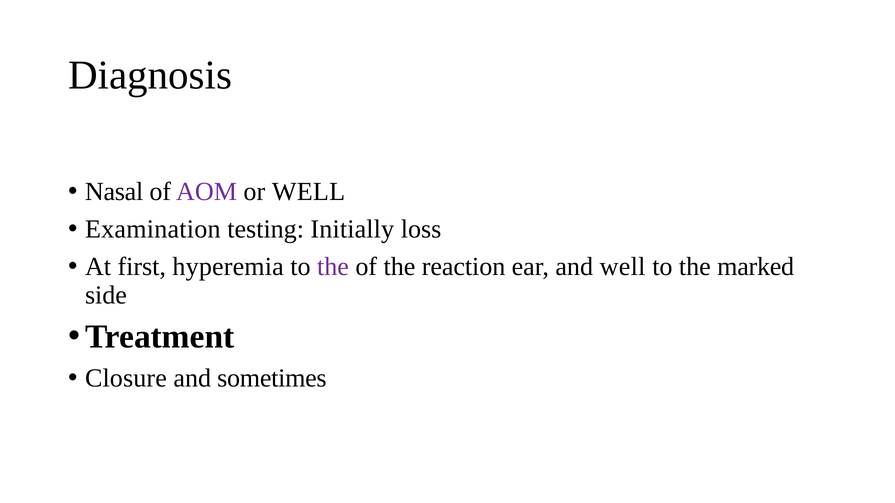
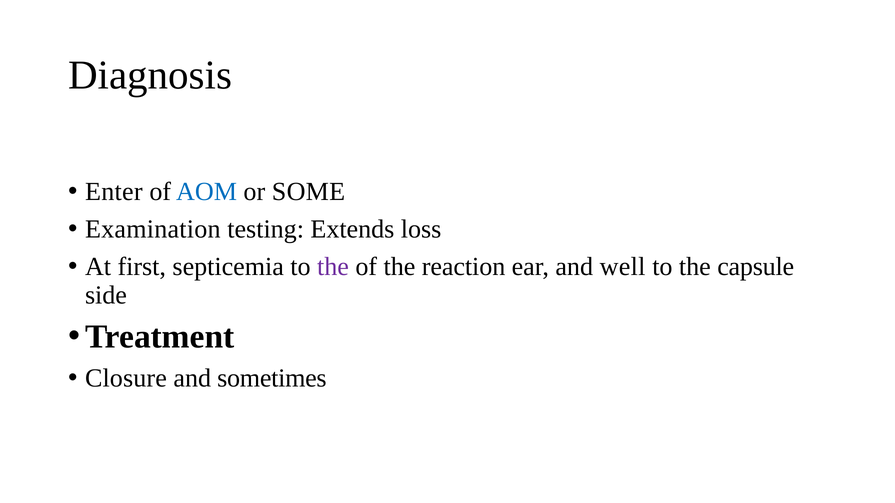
Nasal: Nasal -> Enter (114, 192)
AOM colour: purple -> blue (207, 192)
or WELL: WELL -> SOME (309, 192)
Initially: Initially -> Extends (352, 230)
hyperemia: hyperemia -> septicemia (228, 267)
marked: marked -> capsule (756, 267)
